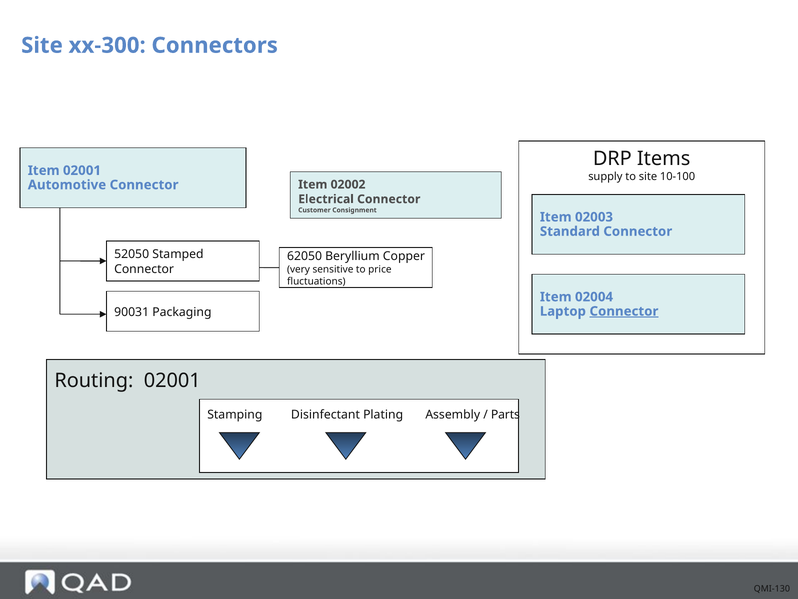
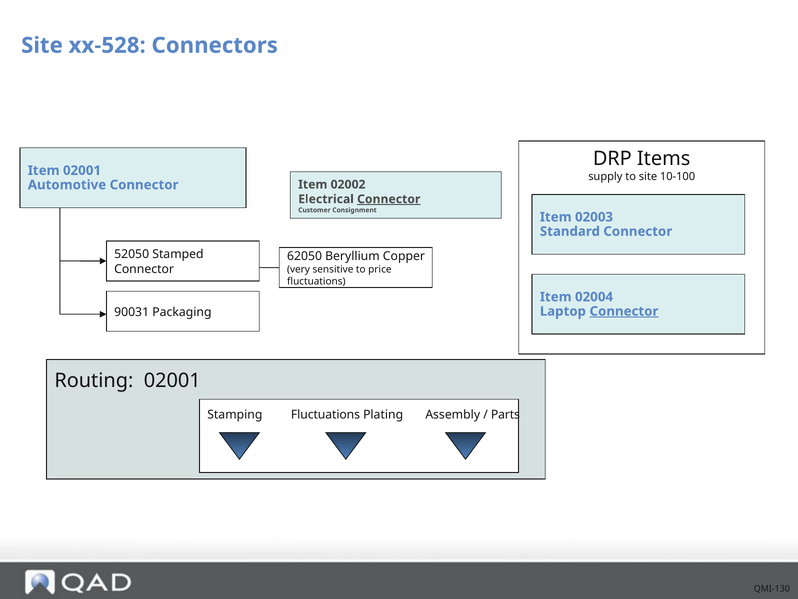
xx-300: xx-300 -> xx-528 (107, 45)
Connector underline: none -> present (389, 199)
Stamping Disinfectant: Disinfectant -> Fluctuations (326, 414)
